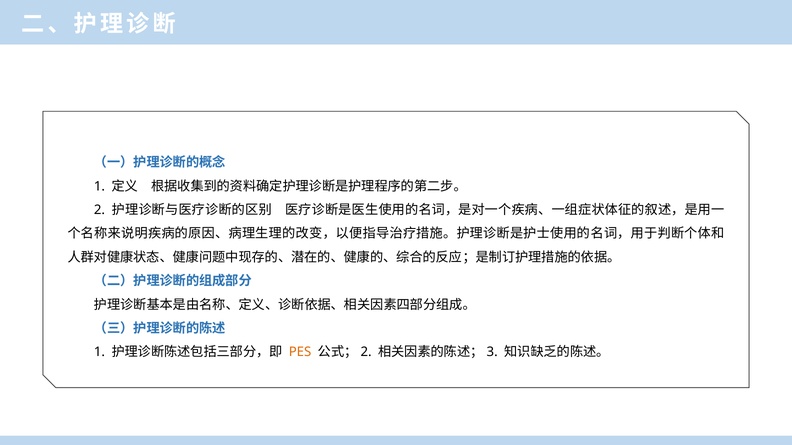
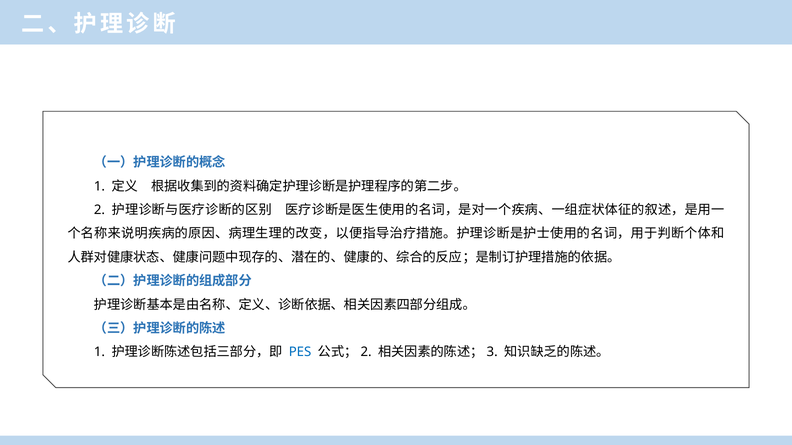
PES colour: orange -> blue (300, 353)
